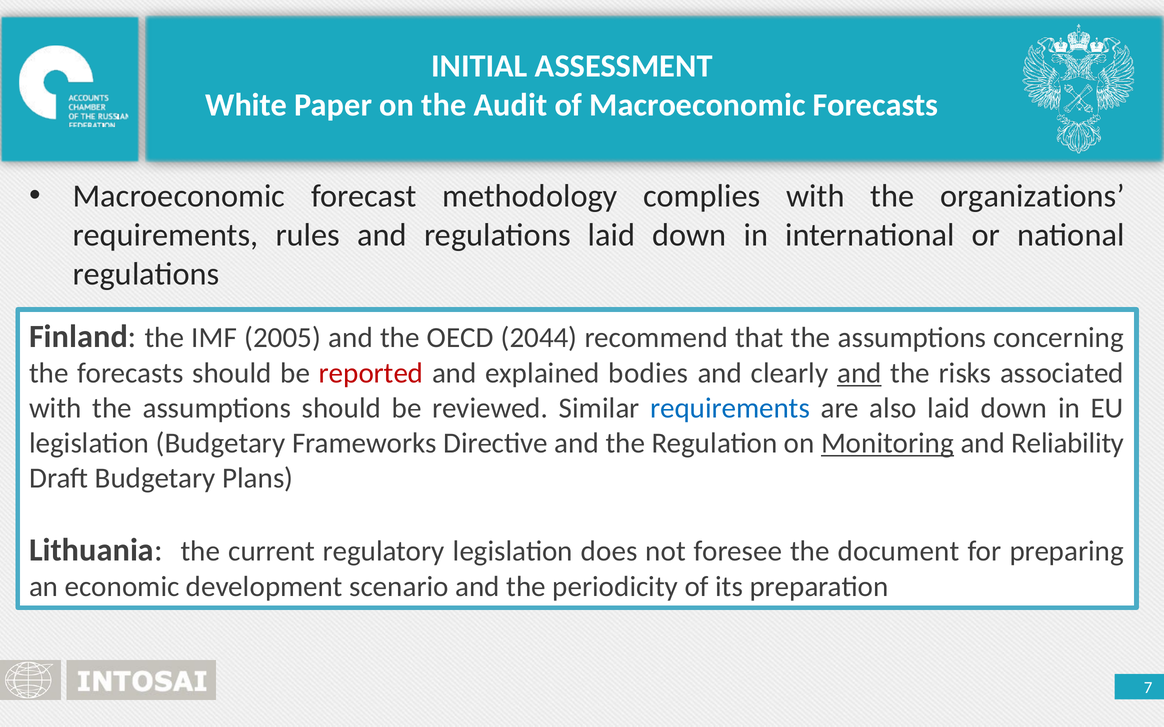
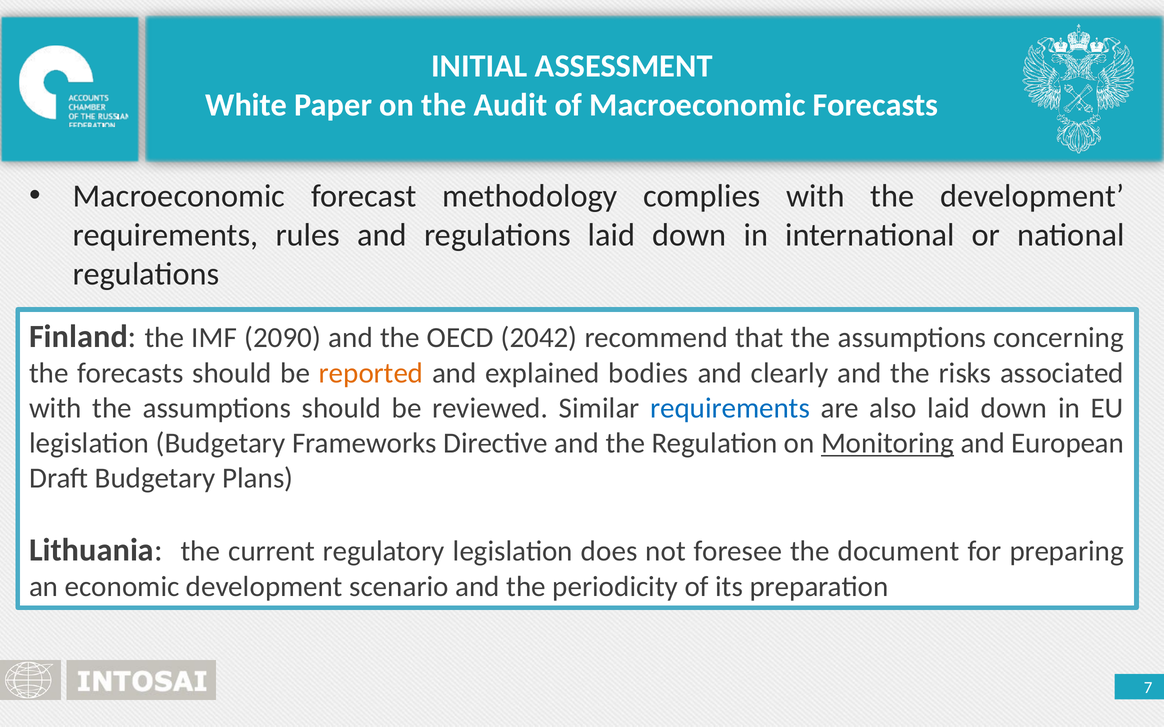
the organizations: organizations -> development (1032, 196)
2005: 2005 -> 2090 (283, 338)
2044: 2044 -> 2042 (539, 338)
reported colour: red -> orange (371, 374)
and underline: present -> none (859, 374)
Reliability: Reliability -> European (1068, 443)
